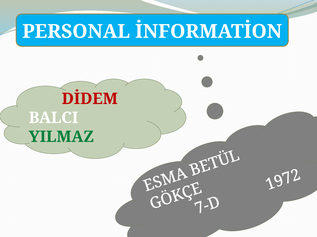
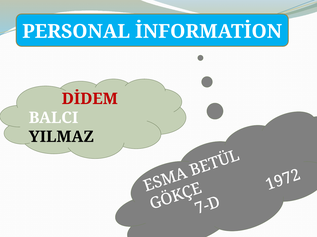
YILMAZ colour: green -> black (61, 137)
